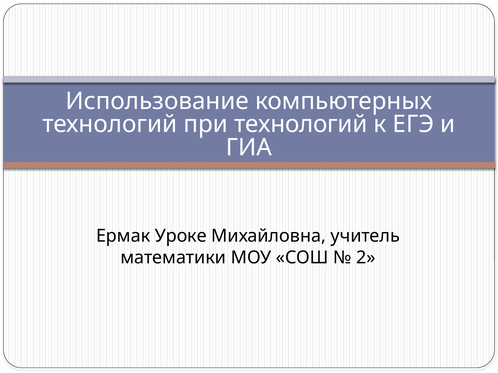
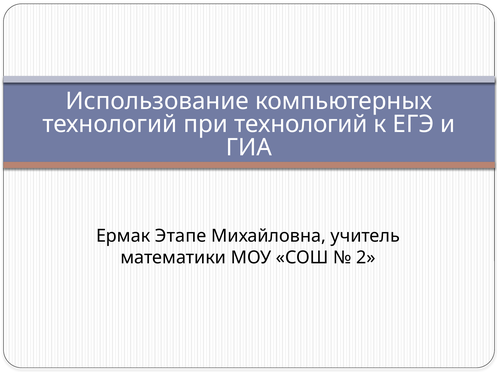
Уроке: Уроке -> Этапе (181, 236)
